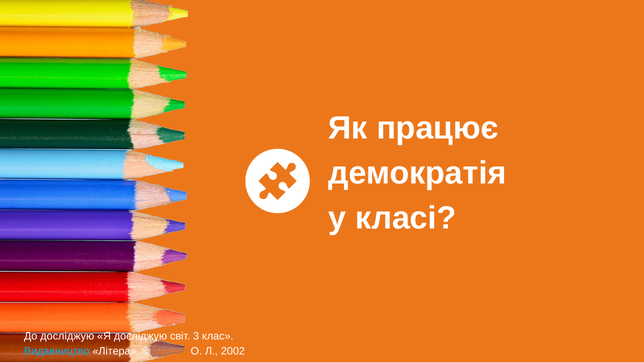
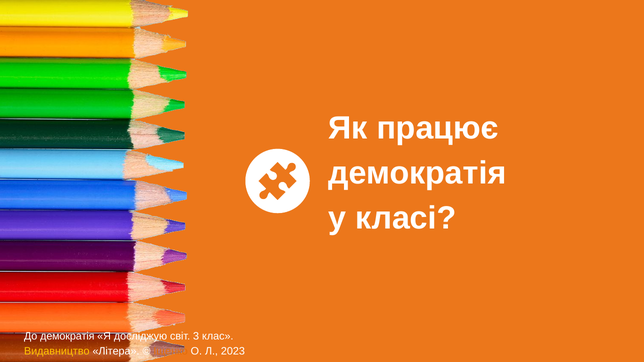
До досліджую: досліджую -> демократія (67, 337)
Видавництво colour: light blue -> yellow (57, 352)
2002: 2002 -> 2023 (233, 352)
